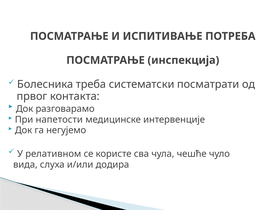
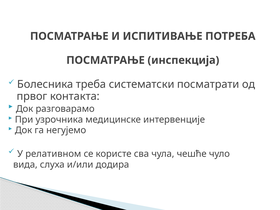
напетости: напетости -> узрочника (59, 120)
